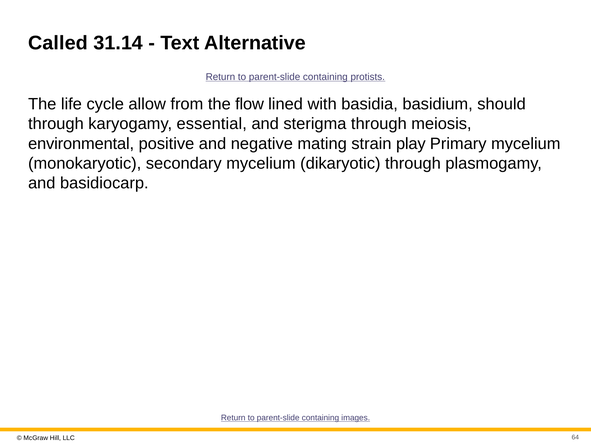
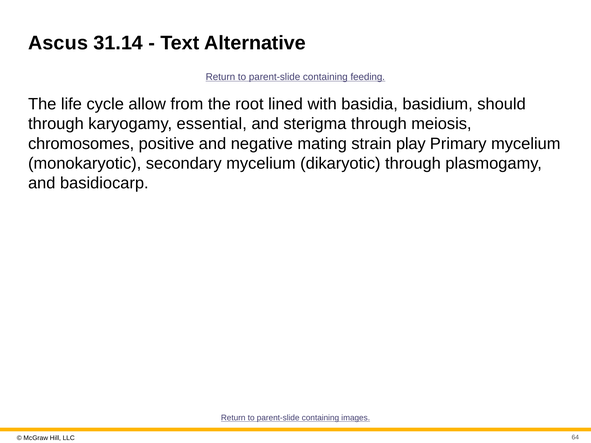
Called: Called -> Ascus (58, 43)
protists: protists -> feeding (368, 77)
flow: flow -> root (249, 104)
environmental: environmental -> chromosomes (81, 144)
